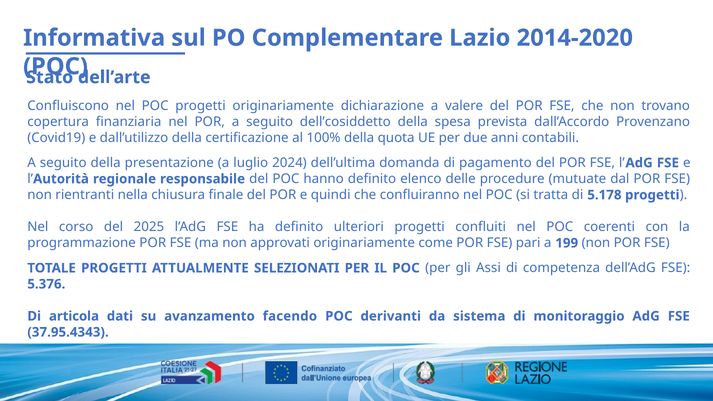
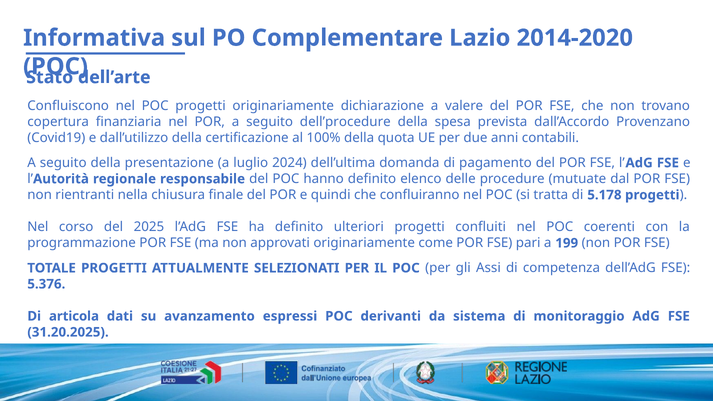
dell’cosiddetto: dell’cosiddetto -> dell’procedure (345, 122)
facendo: facendo -> espressi (290, 316)
37.95.4343: 37.95.4343 -> 31.20.2025 (68, 332)
